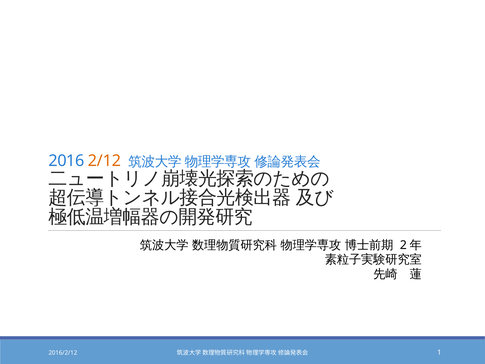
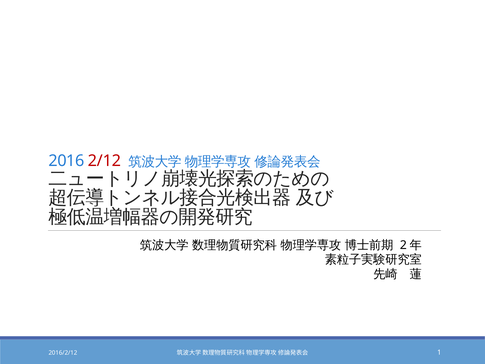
2/12 colour: orange -> red (104, 161)
